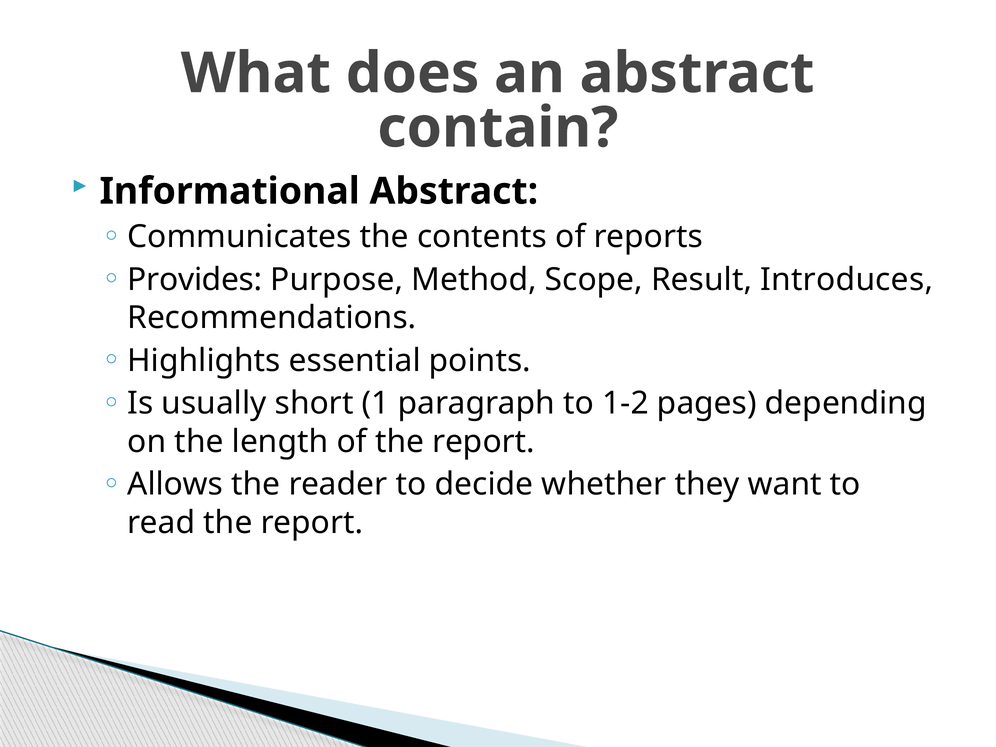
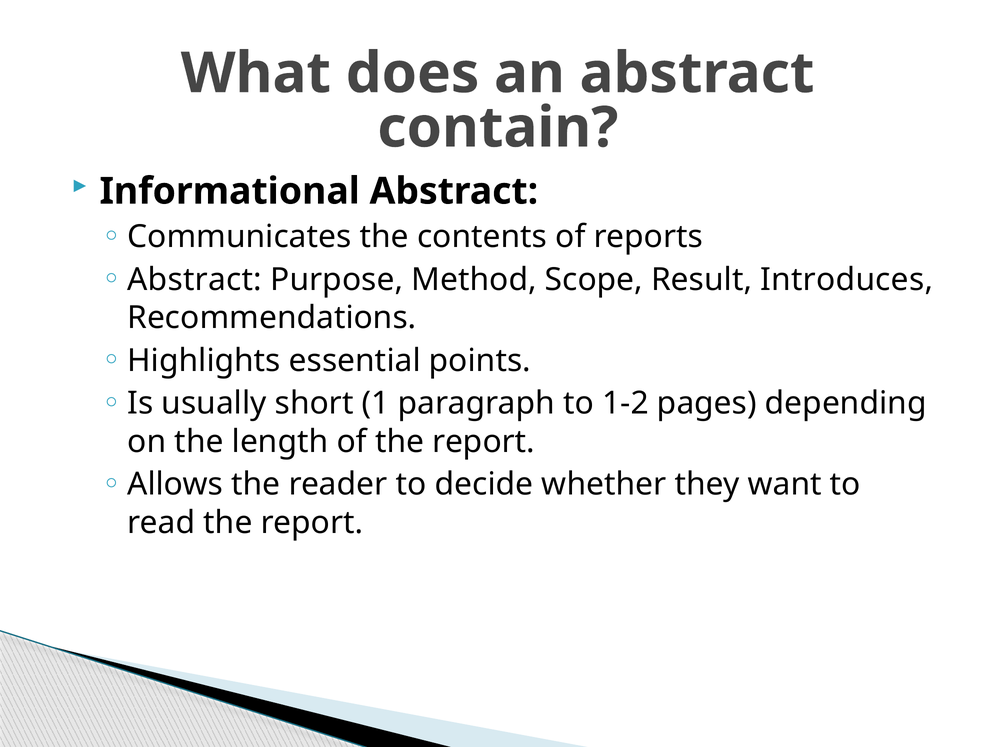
Provides: Provides -> Abstract (195, 280)
